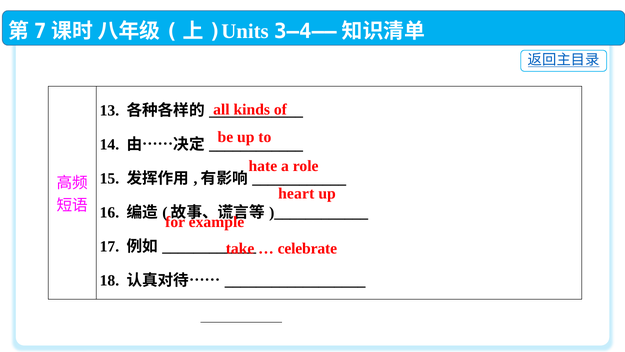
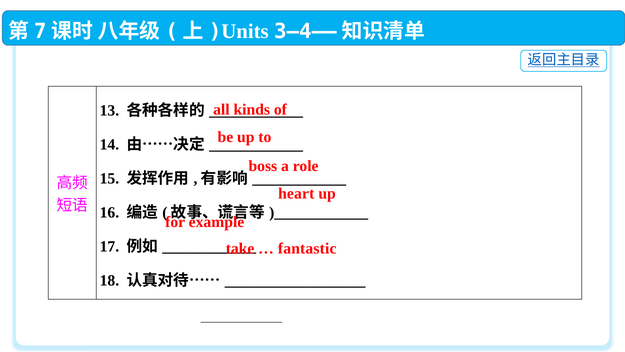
hate: hate -> boss (263, 166)
celebrate: celebrate -> fantastic (307, 248)
